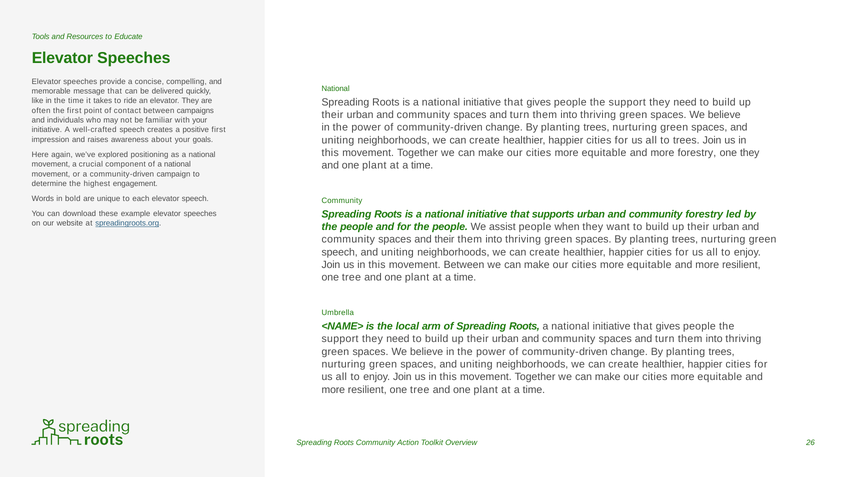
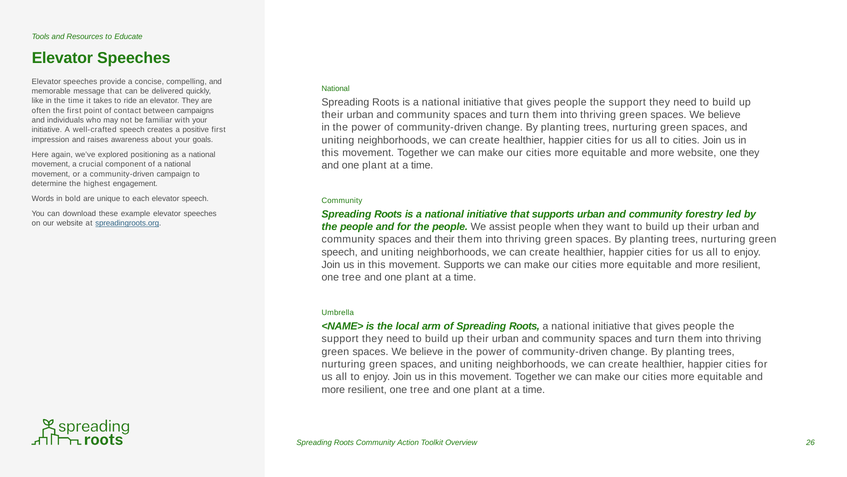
to trees: trees -> cities (686, 140)
more forestry: forestry -> website (697, 153)
movement Between: Between -> Supports (464, 265)
